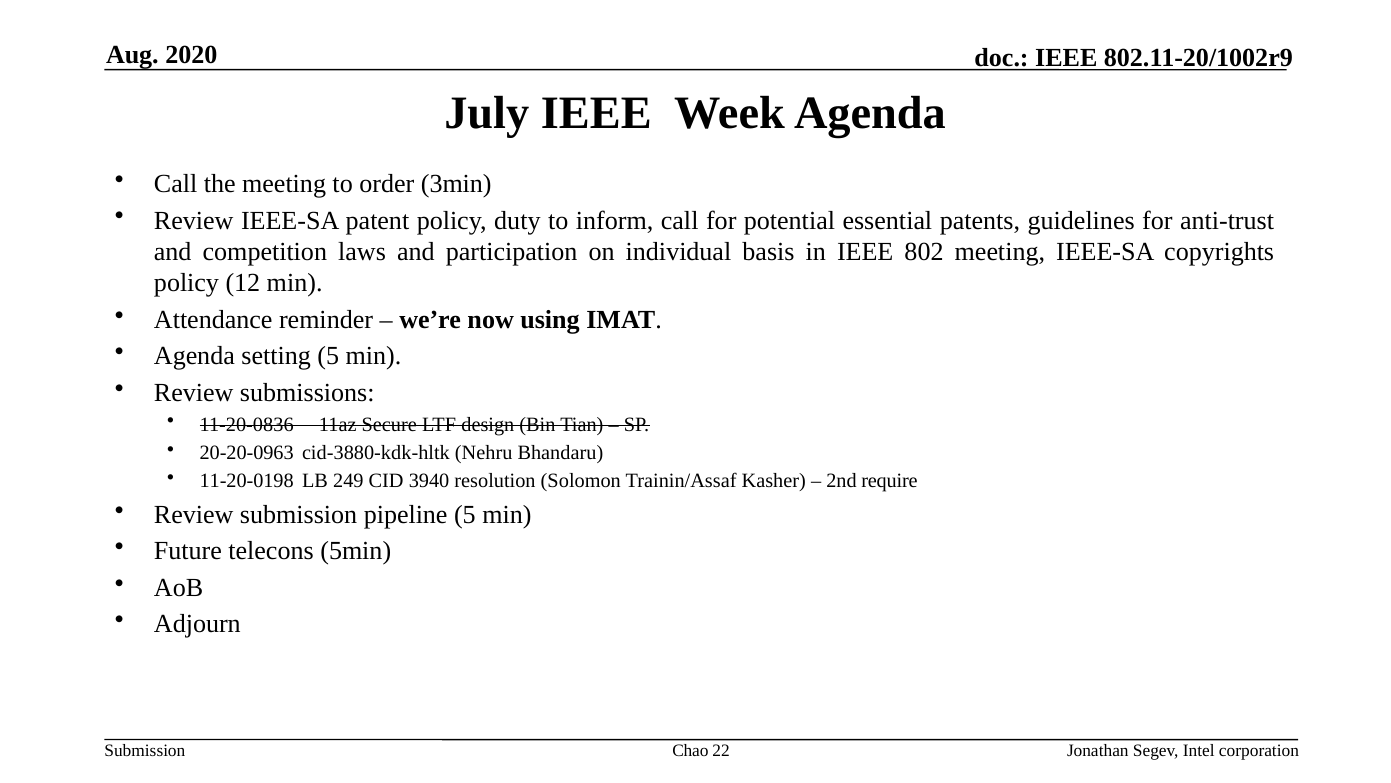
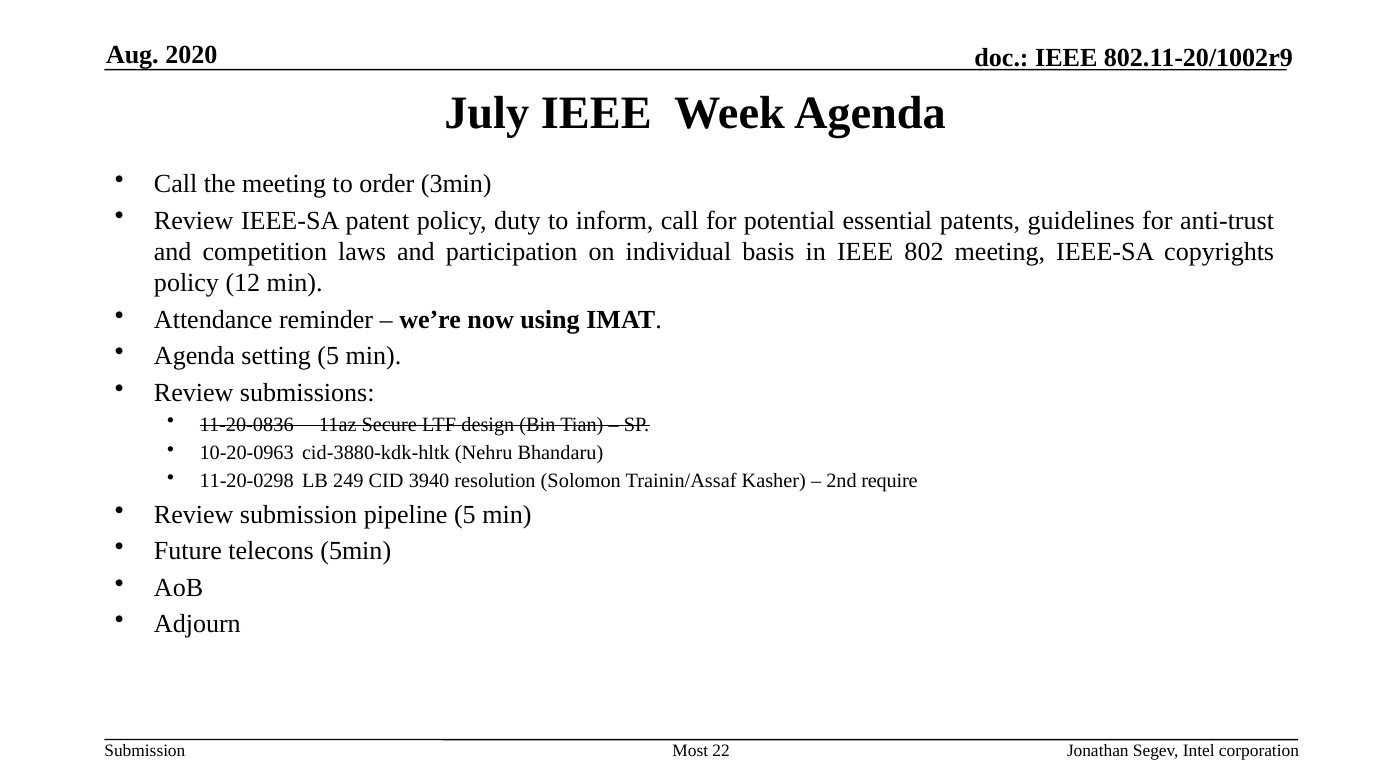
20-20-0963: 20-20-0963 -> 10-20-0963 (247, 452)
11-20-0198: 11-20-0198 -> 11-20-0298 (247, 481)
Chao: Chao -> Most (690, 750)
